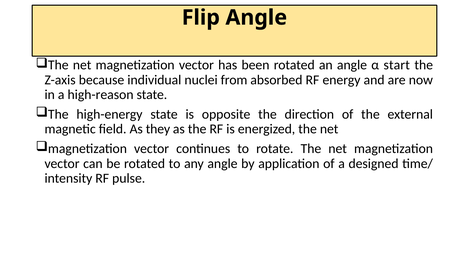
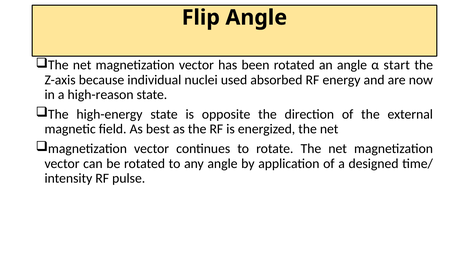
from: from -> used (234, 80)
they: they -> best (158, 129)
